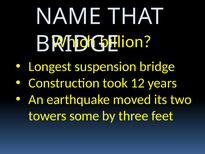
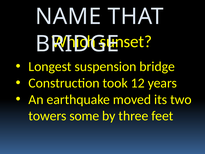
billion: billion -> sunset (126, 41)
